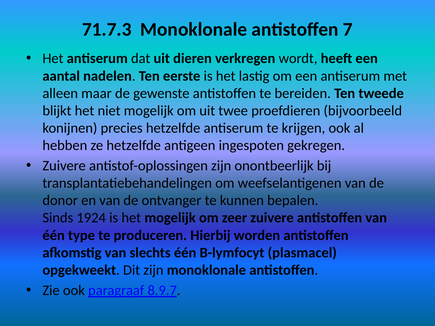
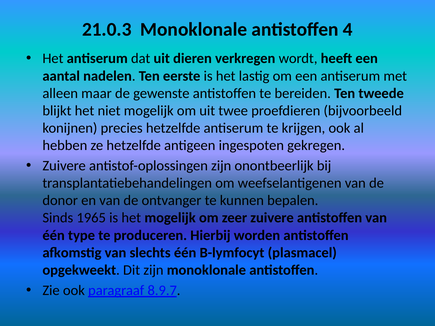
71.7.3: 71.7.3 -> 21.0.3 (107, 29)
7: 7 -> 4 (348, 29)
1924: 1924 -> 1965 (91, 218)
